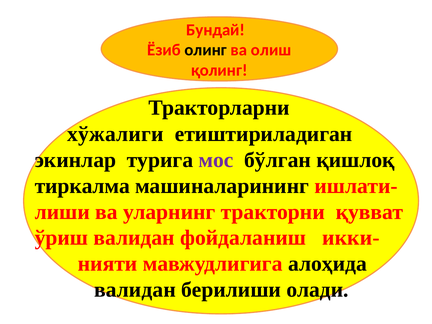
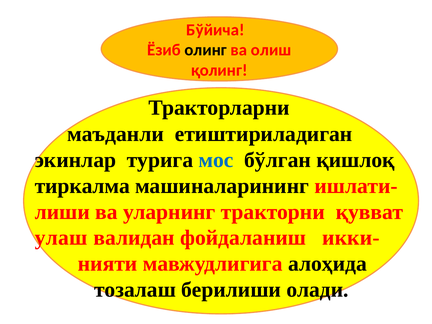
Бундай: Бундай -> Бўйича (216, 30)
хўжалиги: хўжалиги -> маъданли (116, 134)
мос colour: purple -> blue (216, 160)
ўриш: ўриш -> улаш (61, 238)
валидан: валидан -> тозалаш (135, 290)
